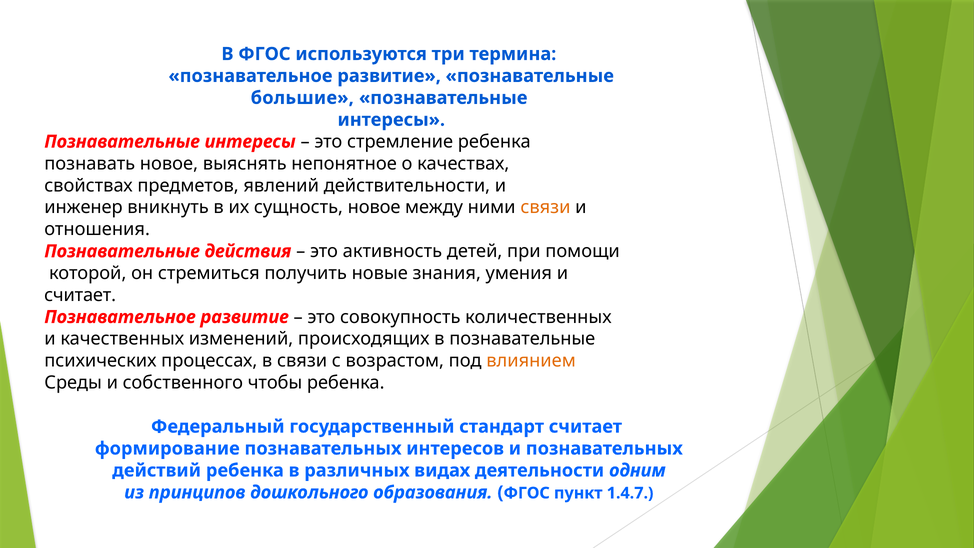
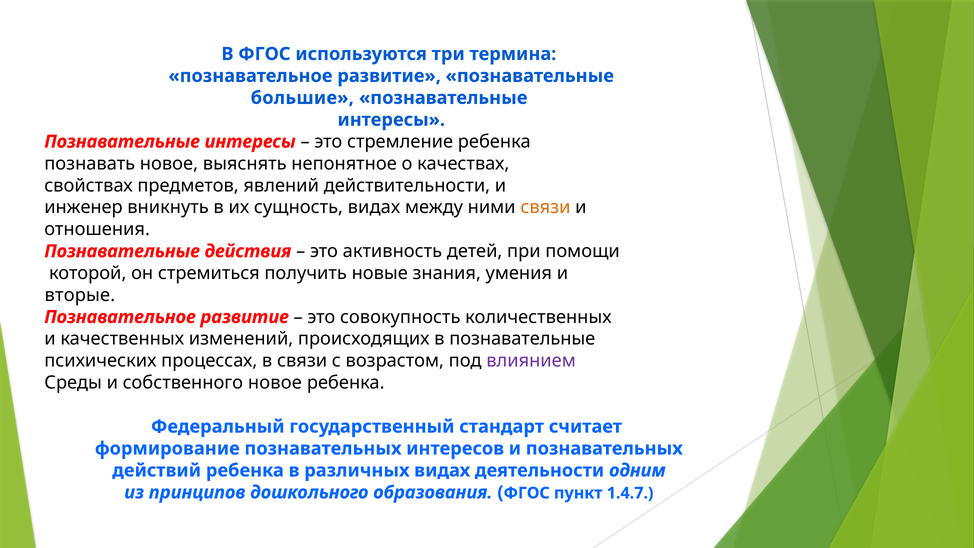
сущность новое: новое -> видах (374, 207)
считает: считает -> вторые (80, 295)
влиянием colour: orange -> purple (531, 361)
собственного чтобы: чтобы -> новое (275, 383)
